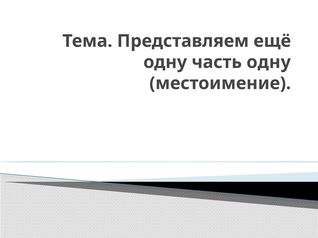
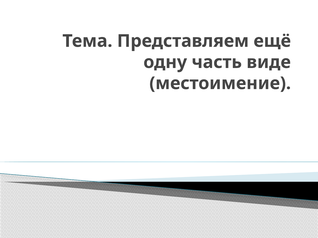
часть одну: одну -> виде (269, 62)
